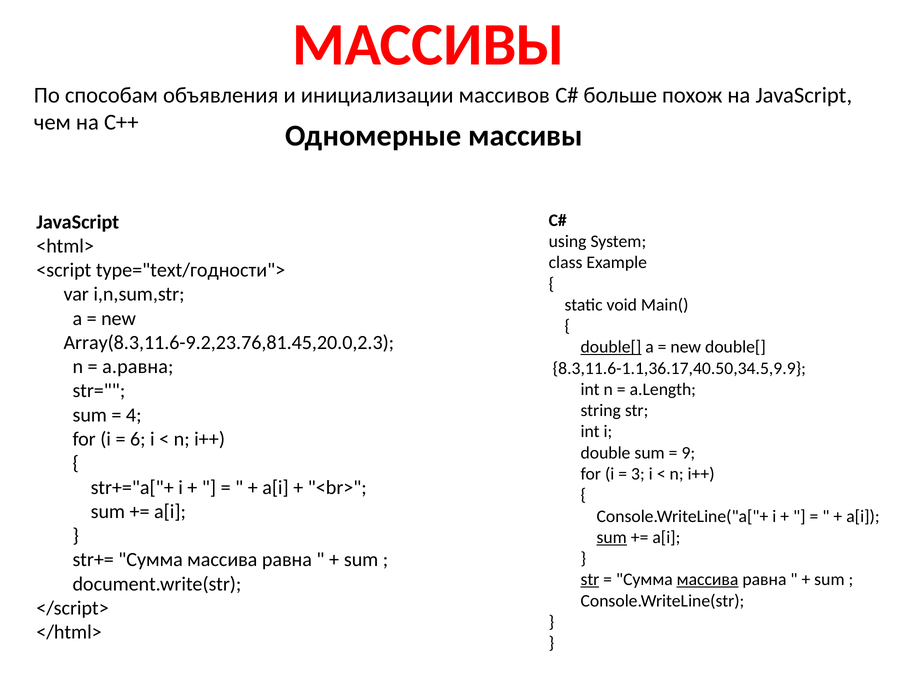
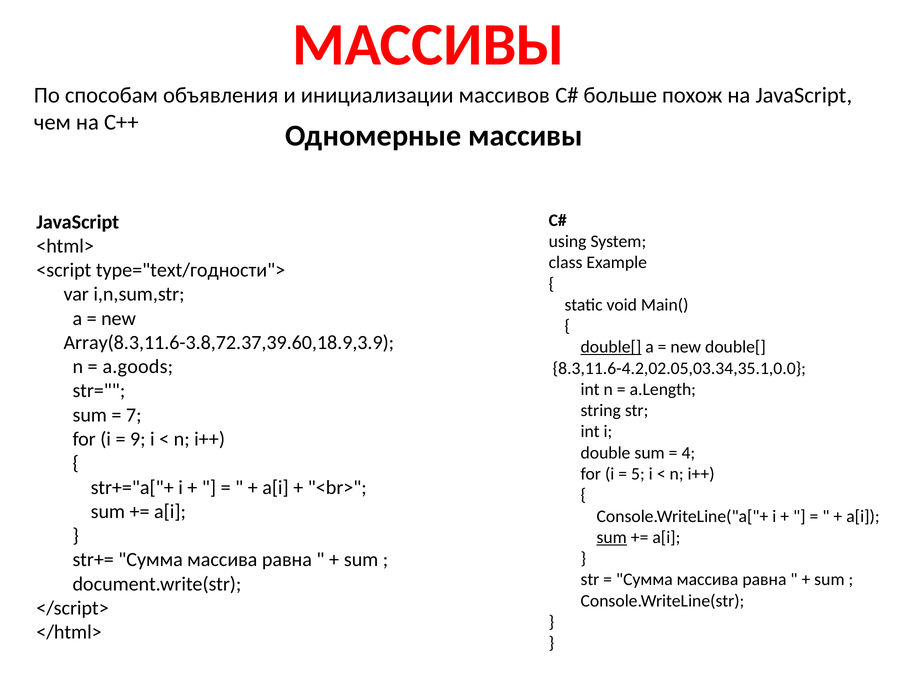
Array(8.3,11.6-9.2,23.76,81.45,20.0,2.3: Array(8.3,11.6-9.2,23.76,81.45,20.0,2.3 -> Array(8.3,11.6-3.8,72.37,39.60,18.9,3.9 (229, 343)
a.равна: a.равна -> a.goods (138, 367)
8.3,11.6-1.1,36.17,40.50,34.5,9.9: 8.3,11.6-1.1,36.17,40.50,34.5,9.9 -> 8.3,11.6-4.2,02.05,03.34,35.1,0.0 (679, 369)
4: 4 -> 7 (134, 415)
6: 6 -> 9 (138, 439)
9: 9 -> 4 (688, 453)
3: 3 -> 5 (638, 474)
str underline: present -> none (590, 580)
массива underline: present -> none (708, 580)
